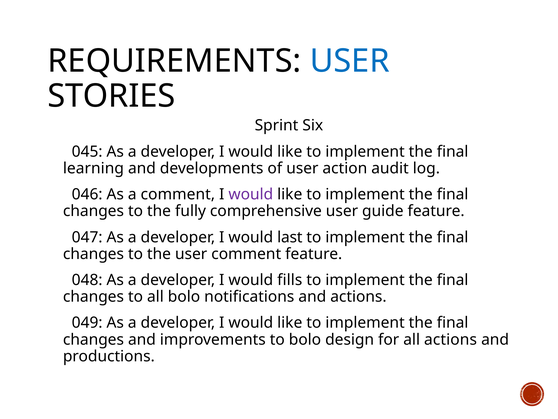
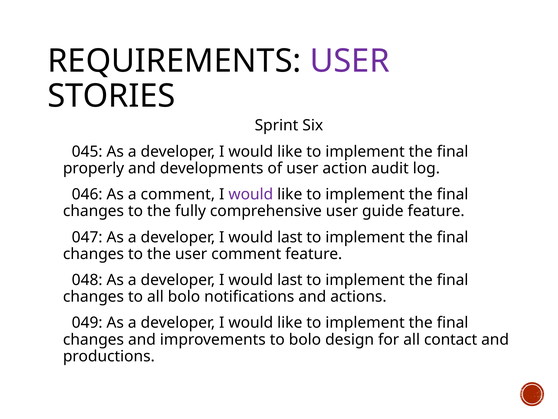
USER colour: blue -> purple (350, 61)
learning: learning -> properly (94, 168)
fills: fills -> last (290, 280)
all actions: actions -> contact (451, 339)
